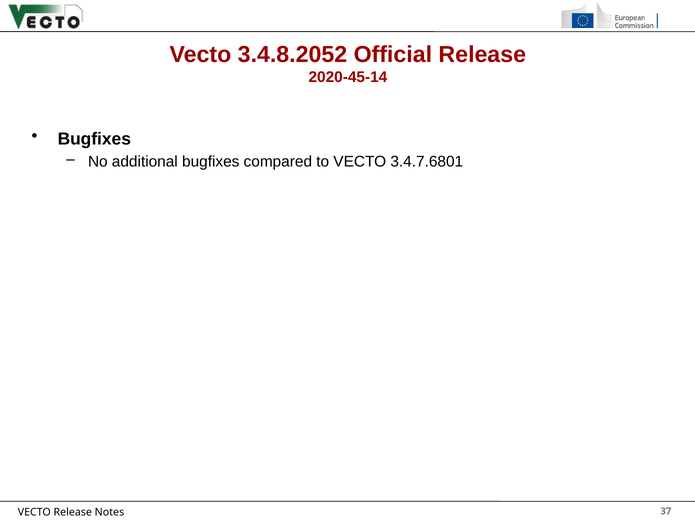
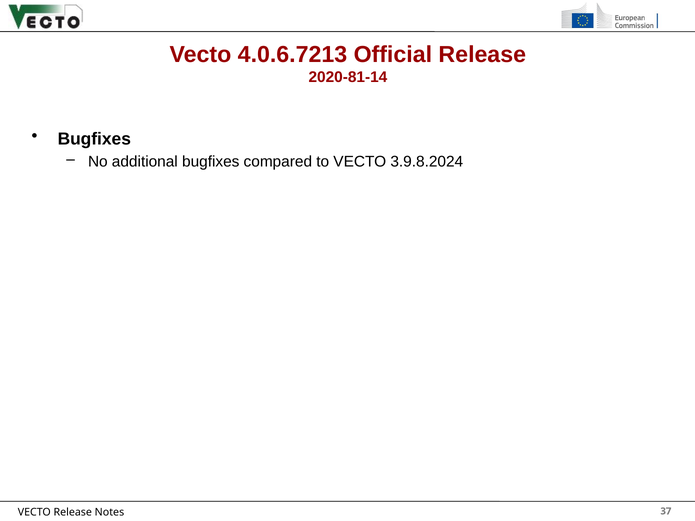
3.4.8.2052: 3.4.8.2052 -> 4.0.6.7213 (292, 54)
2020-45-14: 2020-45-14 -> 2020-81-14 (348, 77)
3.4.7.6801: 3.4.7.6801 -> 3.9.8.2024 (427, 162)
